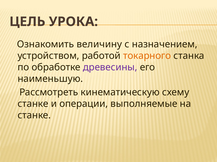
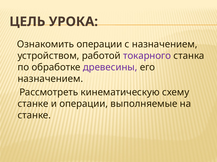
Ознакомить величину: величину -> операции (99, 44)
токарного colour: orange -> purple (147, 56)
наименьшую: наименьшую -> назначением (50, 79)
